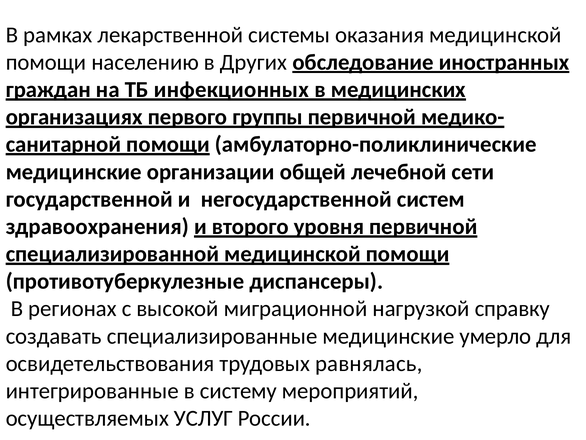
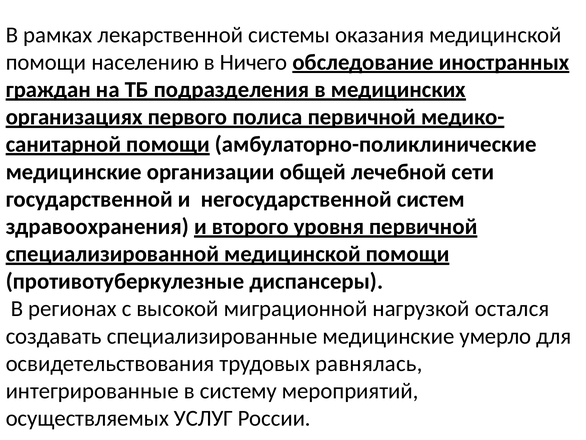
Других: Других -> Ничего (254, 62)
инфекционных: инфекционных -> подразделения (232, 90)
группы: группы -> полиса (267, 117)
справку: справку -> остался (512, 308)
